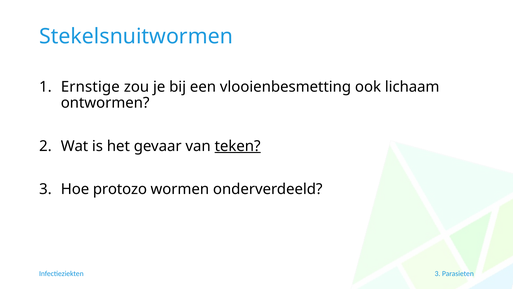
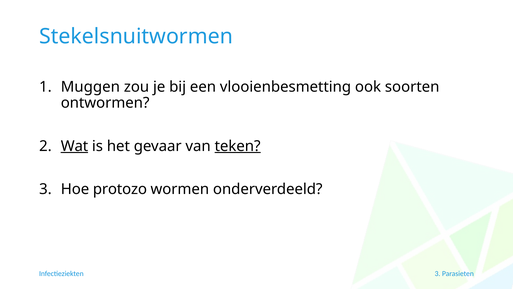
Ernstige: Ernstige -> Muggen (90, 87)
lichaam: lichaam -> soorten (412, 87)
Wat underline: none -> present (74, 146)
